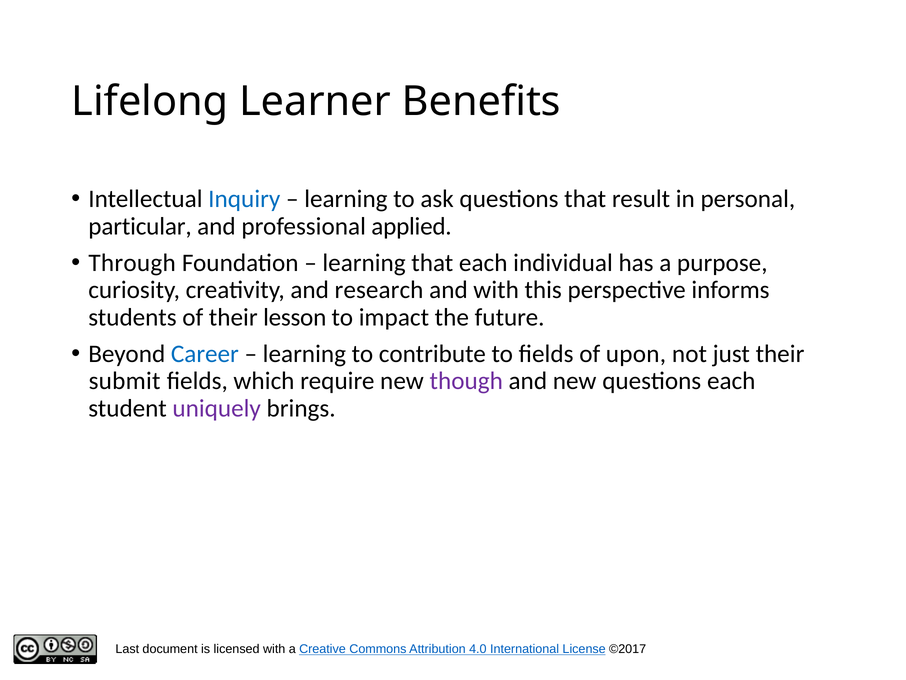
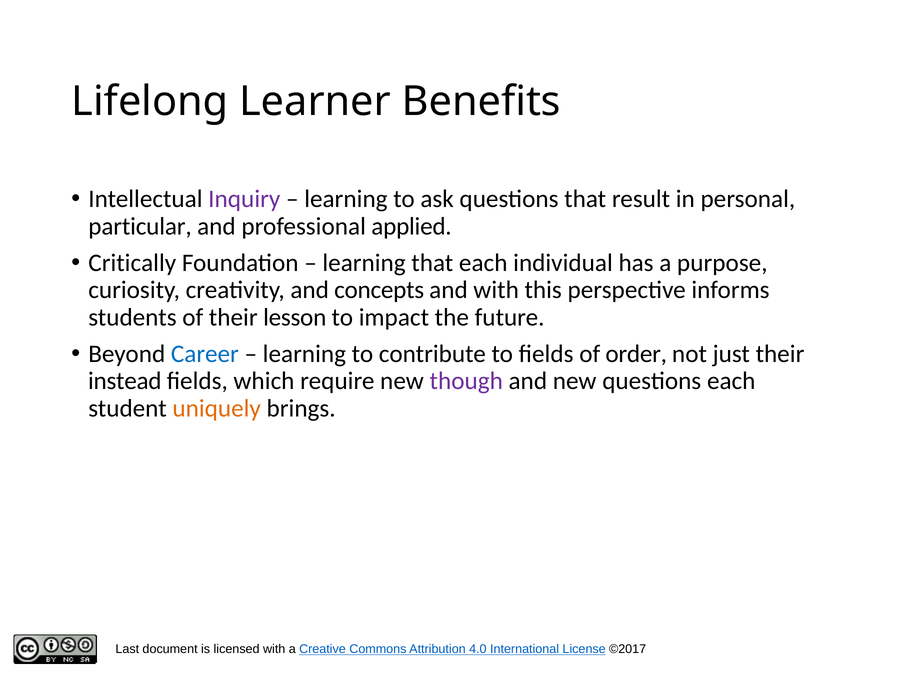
Inquiry colour: blue -> purple (244, 199)
Through: Through -> Critically (132, 263)
research: research -> concepts (379, 290)
upon: upon -> order (636, 354)
submit: submit -> instead (125, 381)
uniquely colour: purple -> orange (217, 408)
